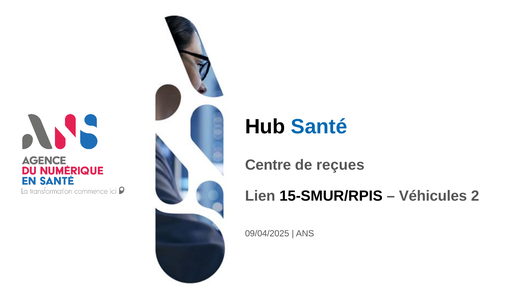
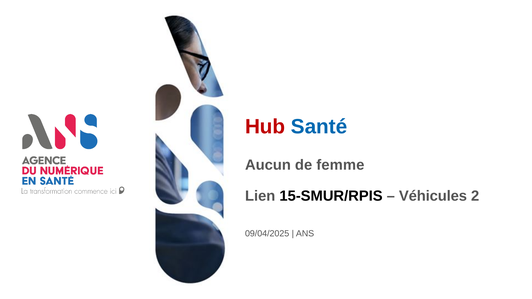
Hub colour: black -> red (265, 127)
Centre: Centre -> Aucun (268, 165)
reçues: reçues -> femme (340, 165)
